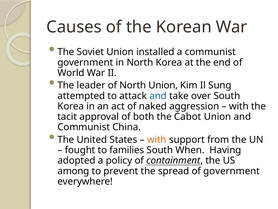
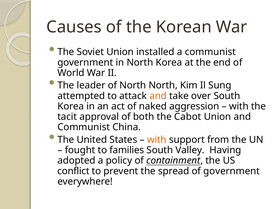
North Union: Union -> North (163, 85)
and colour: blue -> orange (158, 96)
When: When -> Valley (190, 150)
among: among -> conflict (73, 171)
